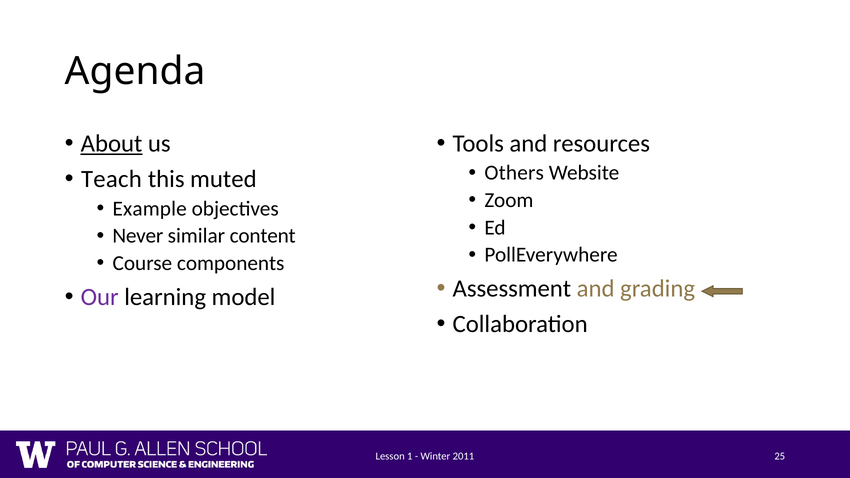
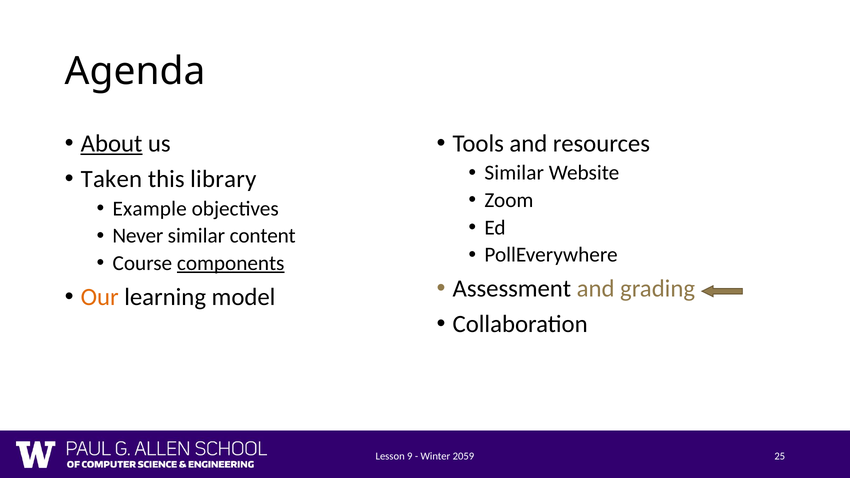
Others: Others -> Similar (514, 173)
Teach: Teach -> Taken (111, 179)
muted: muted -> library (223, 179)
components underline: none -> present (231, 263)
Our colour: purple -> orange (100, 297)
1: 1 -> 9 (410, 457)
2011: 2011 -> 2059 (463, 457)
